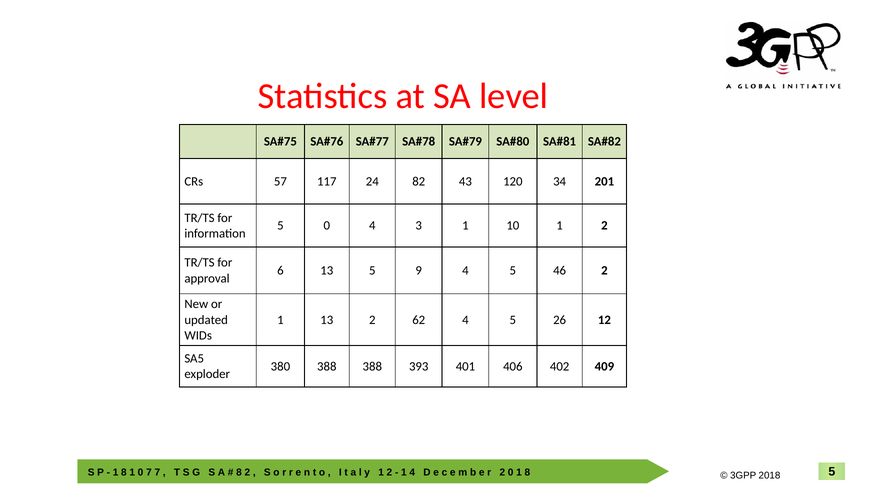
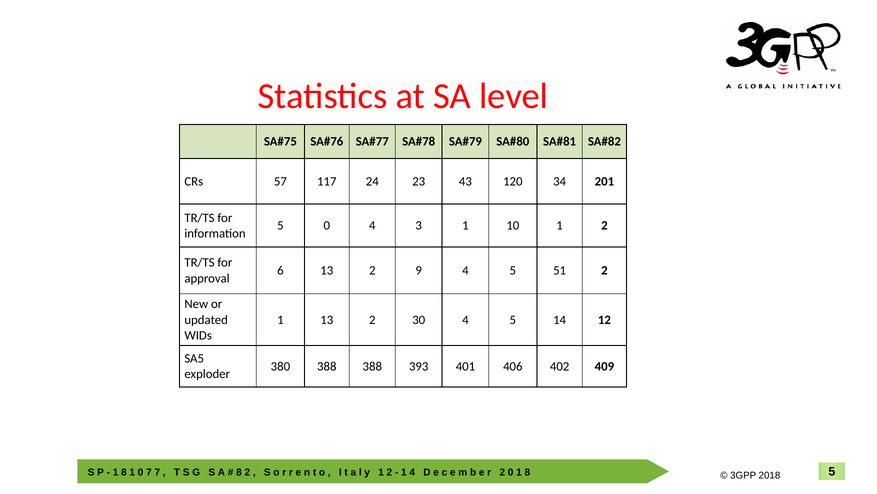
82: 82 -> 23 (419, 181)
6 13 5: 5 -> 2 (372, 270)
46: 46 -> 51 (560, 270)
62: 62 -> 30 (419, 319)
26: 26 -> 14 (560, 319)
